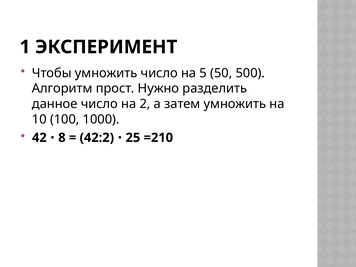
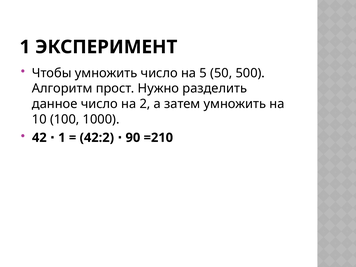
42 8: 8 -> 1 (62, 138)
25: 25 -> 90 (133, 138)
